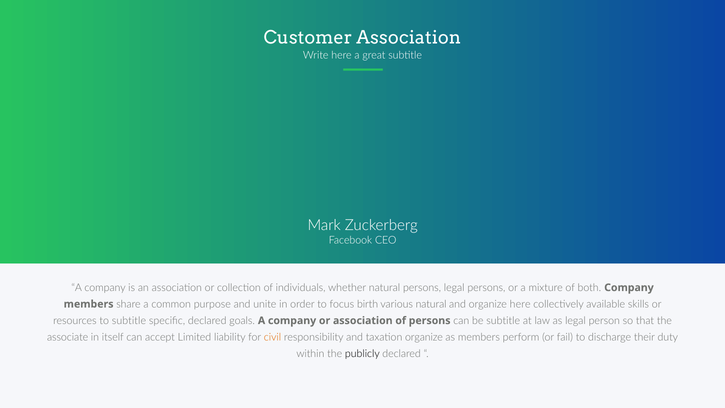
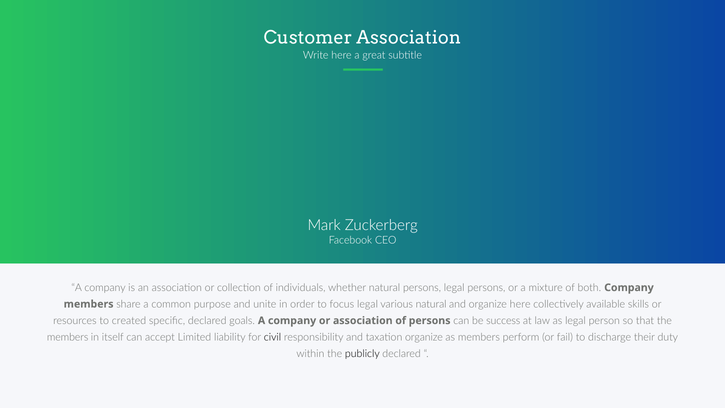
focus birth: birth -> legal (368, 304)
to subtitle: subtitle -> created (129, 321)
be subtitle: subtitle -> success (503, 321)
associate: associate -> members (68, 337)
civil colour: orange -> black (272, 337)
